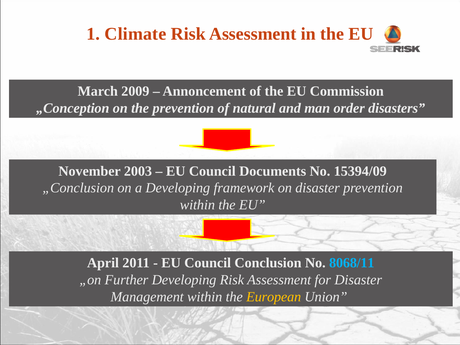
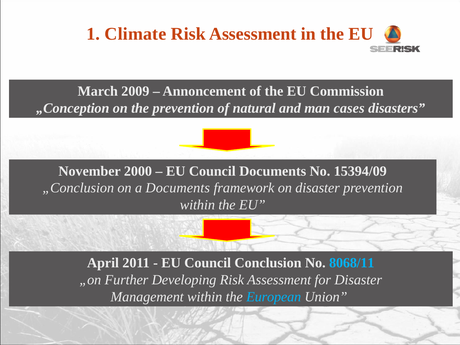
order: order -> cases (349, 108)
2003: 2003 -> 2000 (138, 171)
a Developing: Developing -> Documents (178, 188)
European colour: yellow -> light blue (274, 297)
